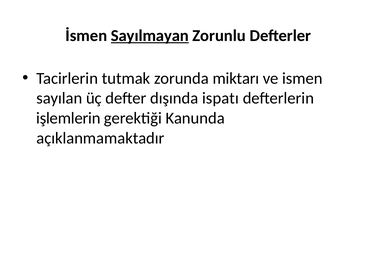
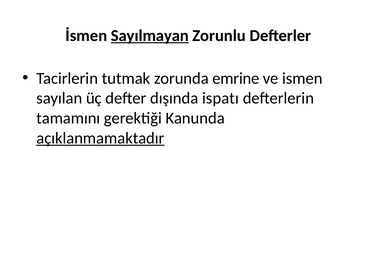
miktarı: miktarı -> emrine (236, 78)
işlemlerin: işlemlerin -> tamamını (68, 118)
açıklanmamaktadır underline: none -> present (100, 138)
